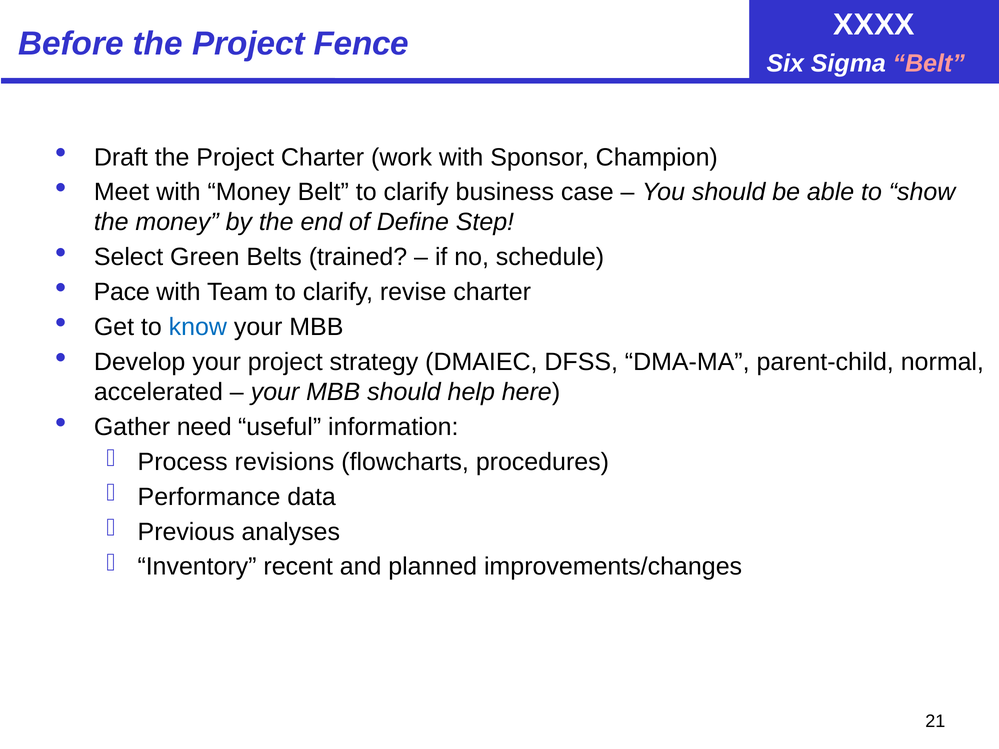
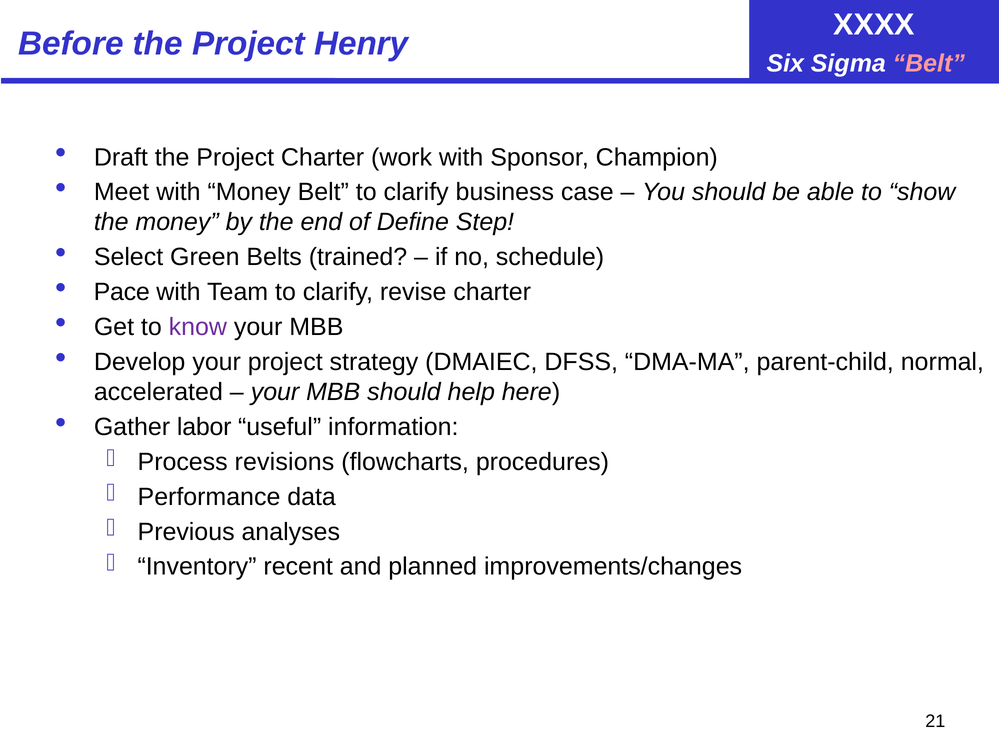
Fence: Fence -> Henry (361, 44)
know colour: blue -> purple (198, 327)
need: need -> labor (204, 427)
